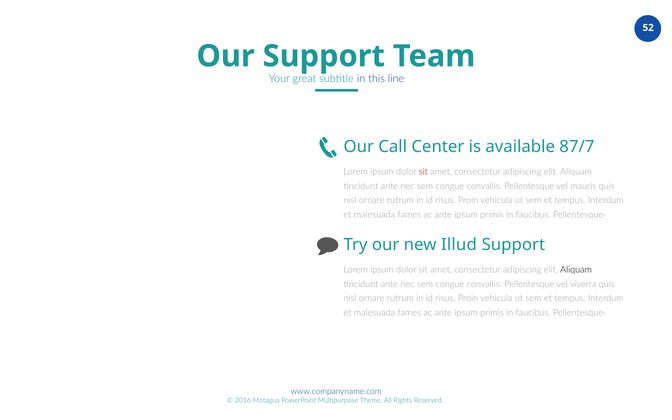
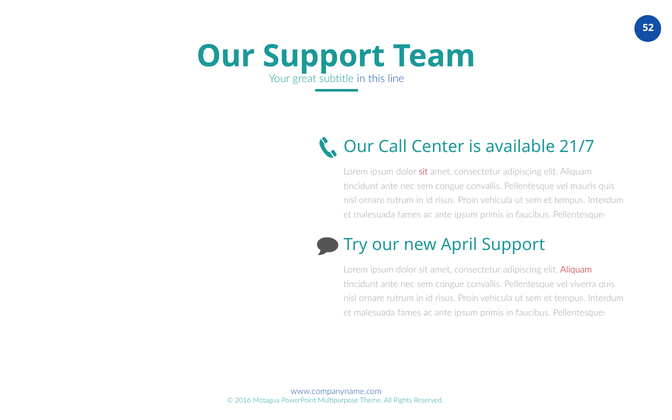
87/7: 87/7 -> 21/7 (577, 147)
Illud: Illud -> April (459, 245)
Aliquam colour: black -> red (576, 270)
